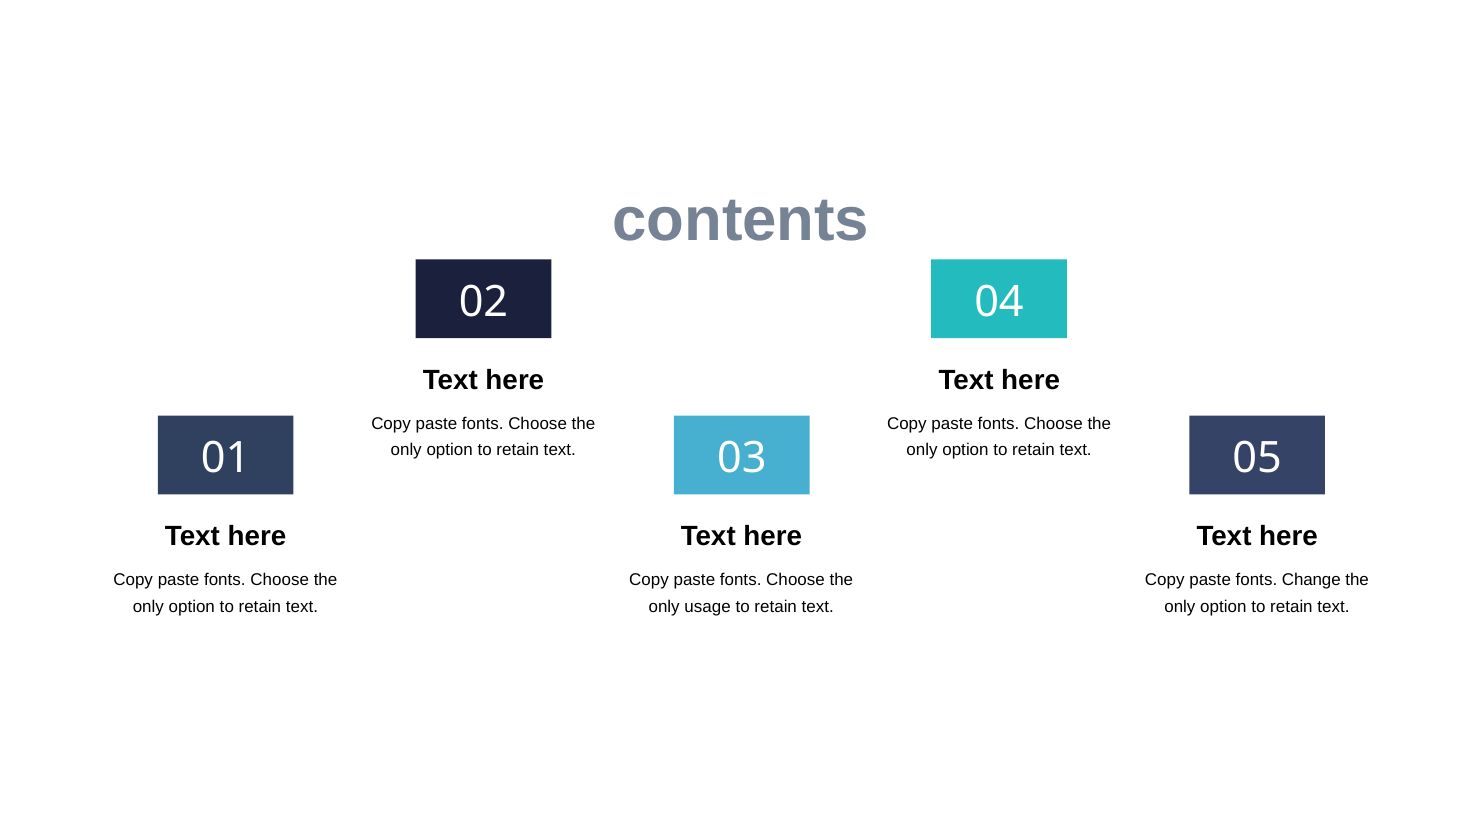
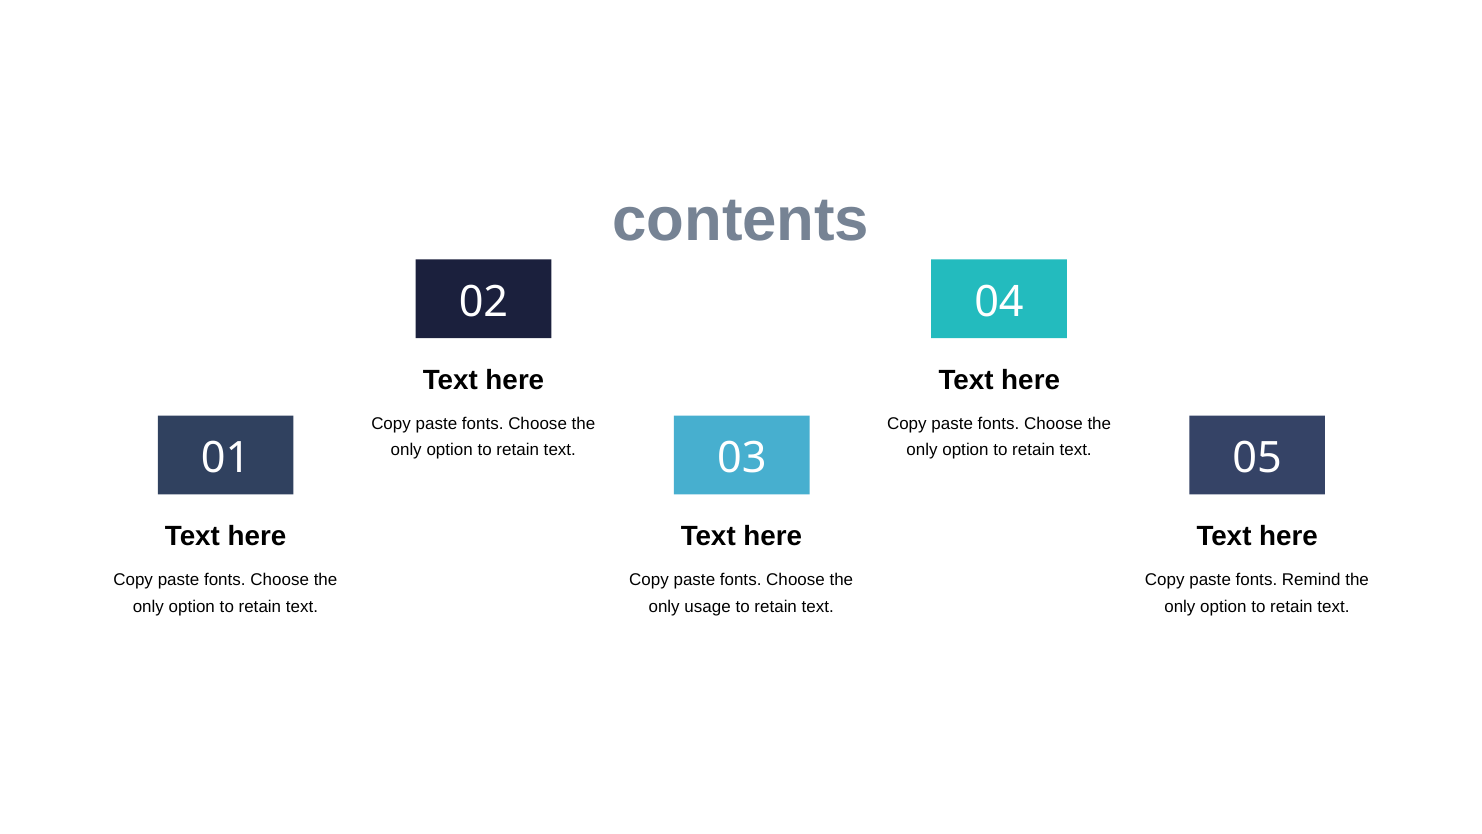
Change: Change -> Remind (1311, 580)
